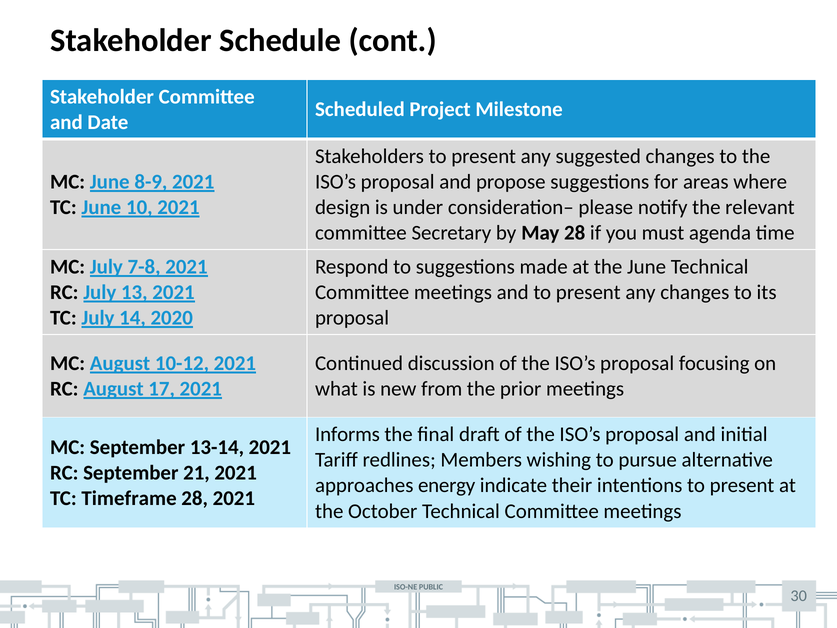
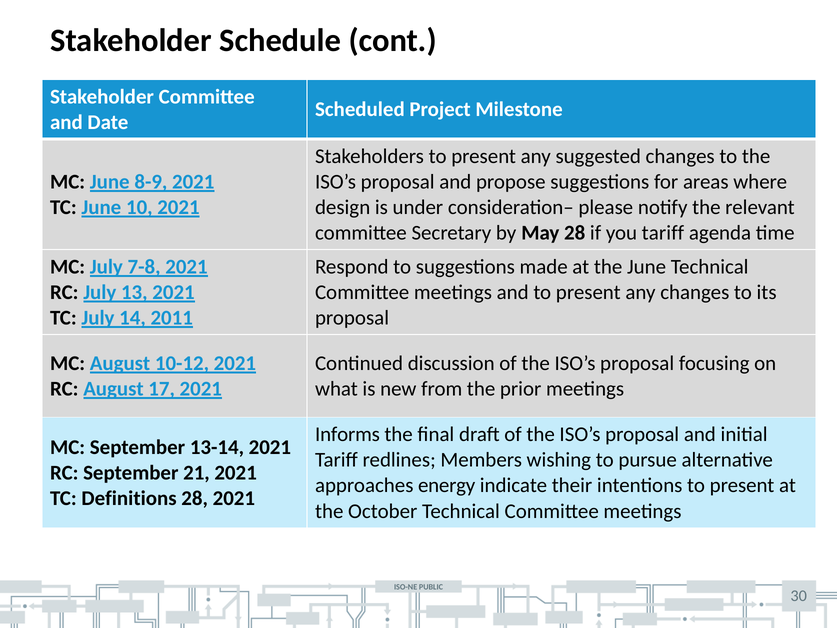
you must: must -> tariff (663, 233)
2020: 2020 -> 2011 (172, 318)
Timeframe: Timeframe -> Definitions (129, 498)
